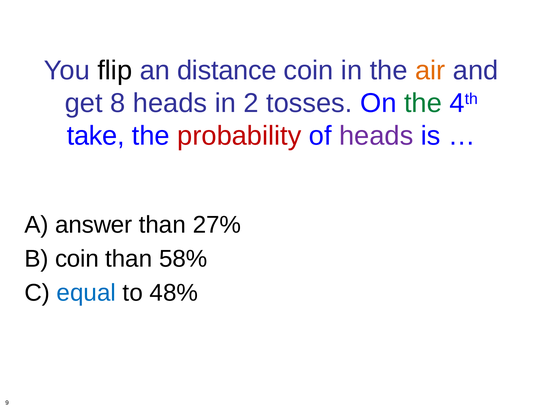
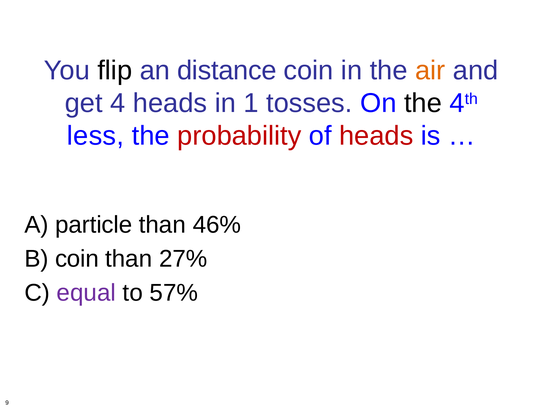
8: 8 -> 4 (118, 103)
2: 2 -> 1 (251, 103)
the colour: green -> black (423, 103)
take: take -> less (96, 136)
heads colour: purple -> red (376, 136)
answer: answer -> particle (94, 225)
27%: 27% -> 46% (217, 225)
58%: 58% -> 27% (183, 259)
equal colour: blue -> purple (86, 293)
48%: 48% -> 57% (174, 293)
